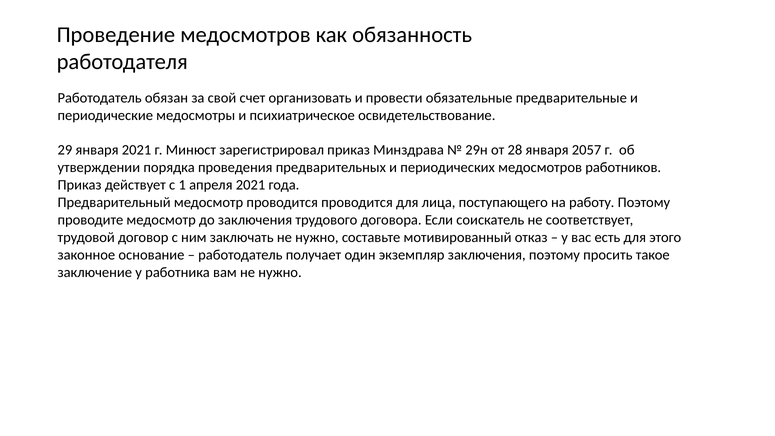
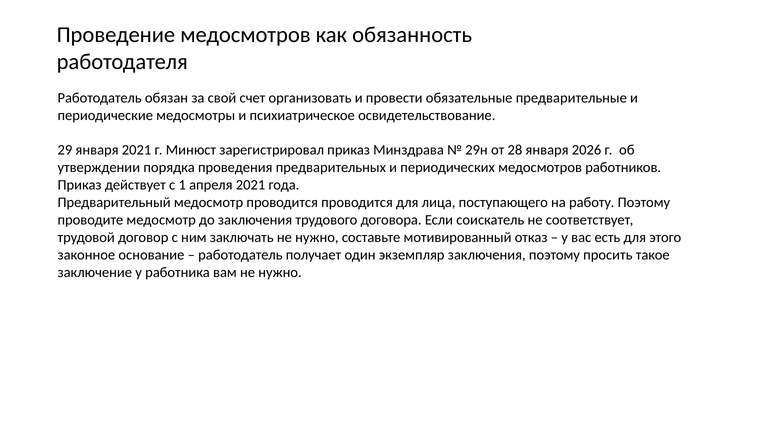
2057: 2057 -> 2026 (587, 150)
